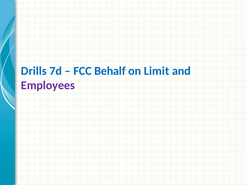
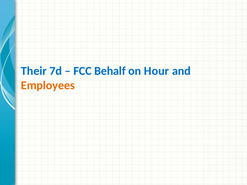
Drills: Drills -> Their (34, 71)
Limit: Limit -> Hour (157, 71)
Employees colour: purple -> orange (48, 85)
